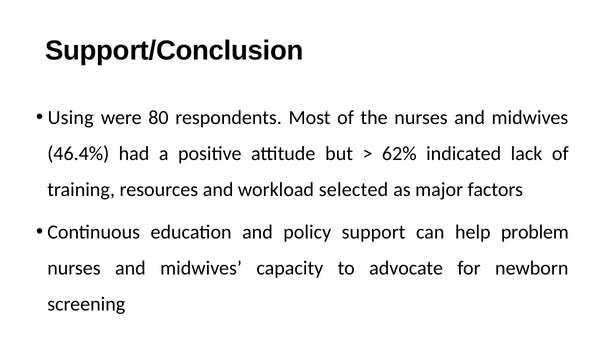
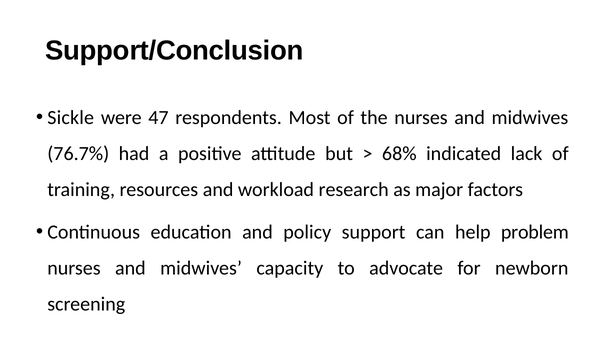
Using: Using -> Sickle (71, 118)
80: 80 -> 47 (158, 118)
46.4%: 46.4% -> 76.7% (78, 154)
62%: 62% -> 68% (399, 154)
selected: selected -> research (354, 190)
